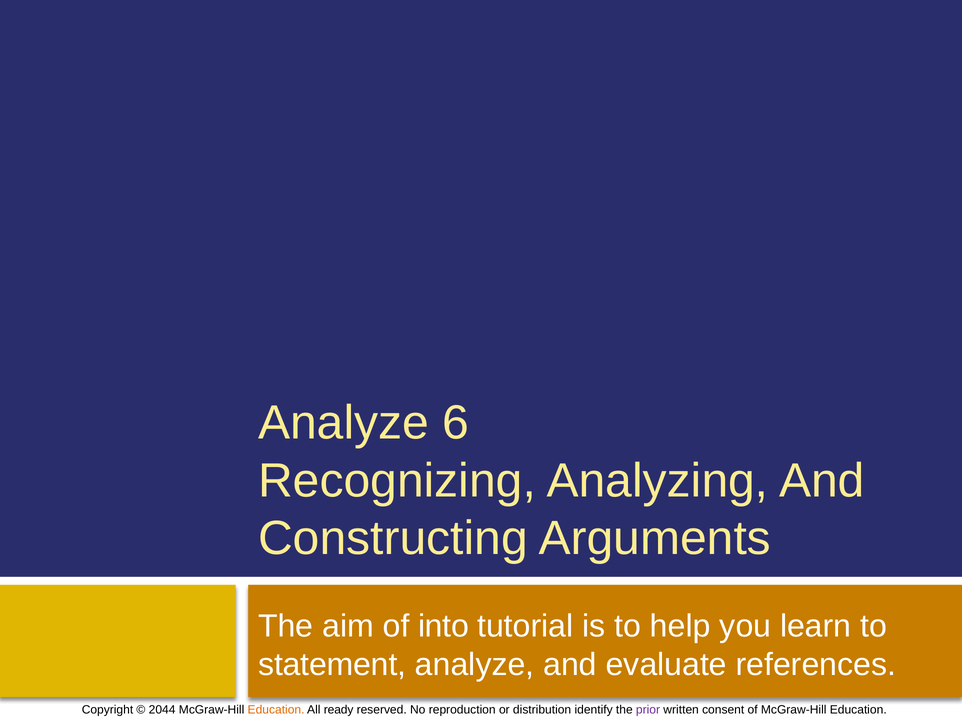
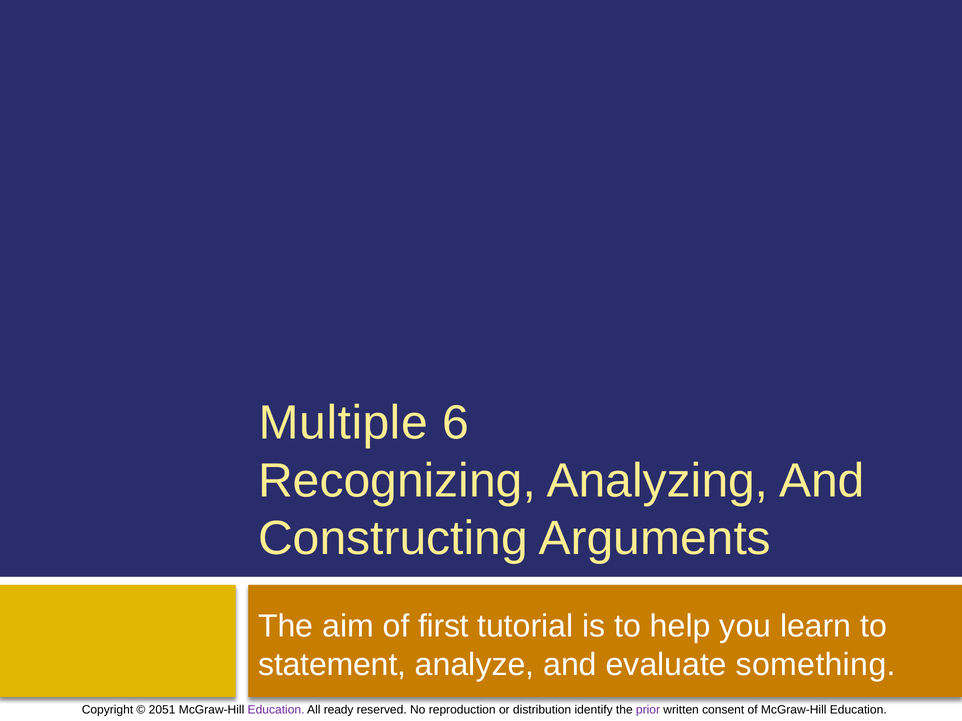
Analyze: Analyze -> Multiple (343, 423)
into: into -> first (443, 627)
references: references -> something (816, 665)
2044: 2044 -> 2051 (162, 710)
Education colour: orange -> purple (276, 710)
